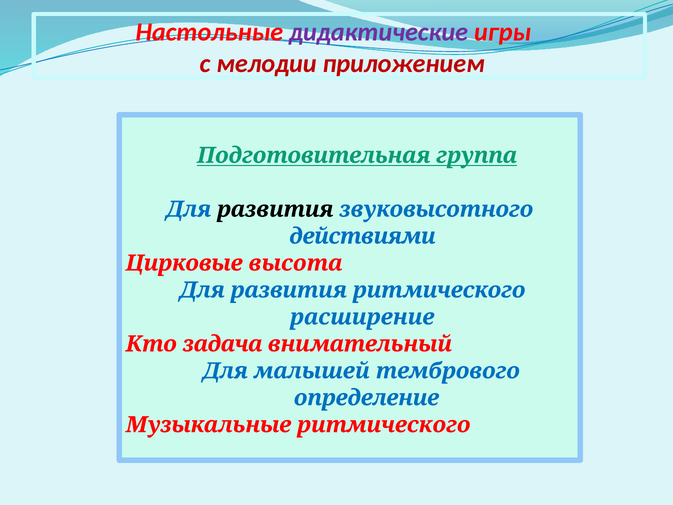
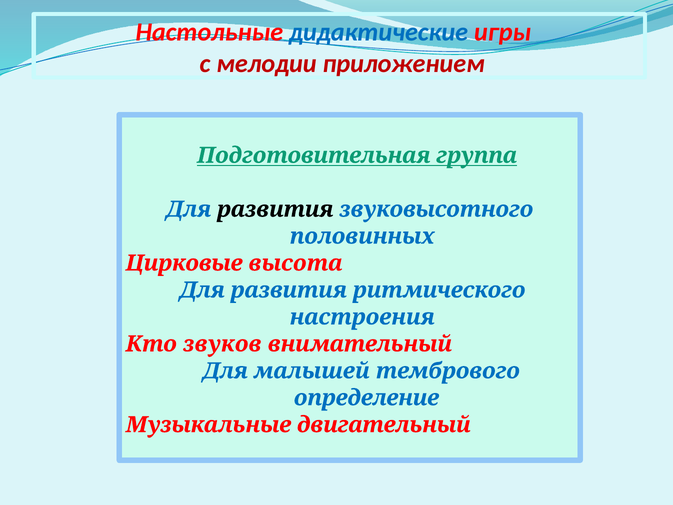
дидактические colour: purple -> blue (379, 32)
действиями: действиями -> половинных (362, 236)
расширение: расширение -> настроения (362, 317)
задача: задача -> звуков (222, 344)
Музыкальные ритмического: ритмического -> двигательный (384, 425)
